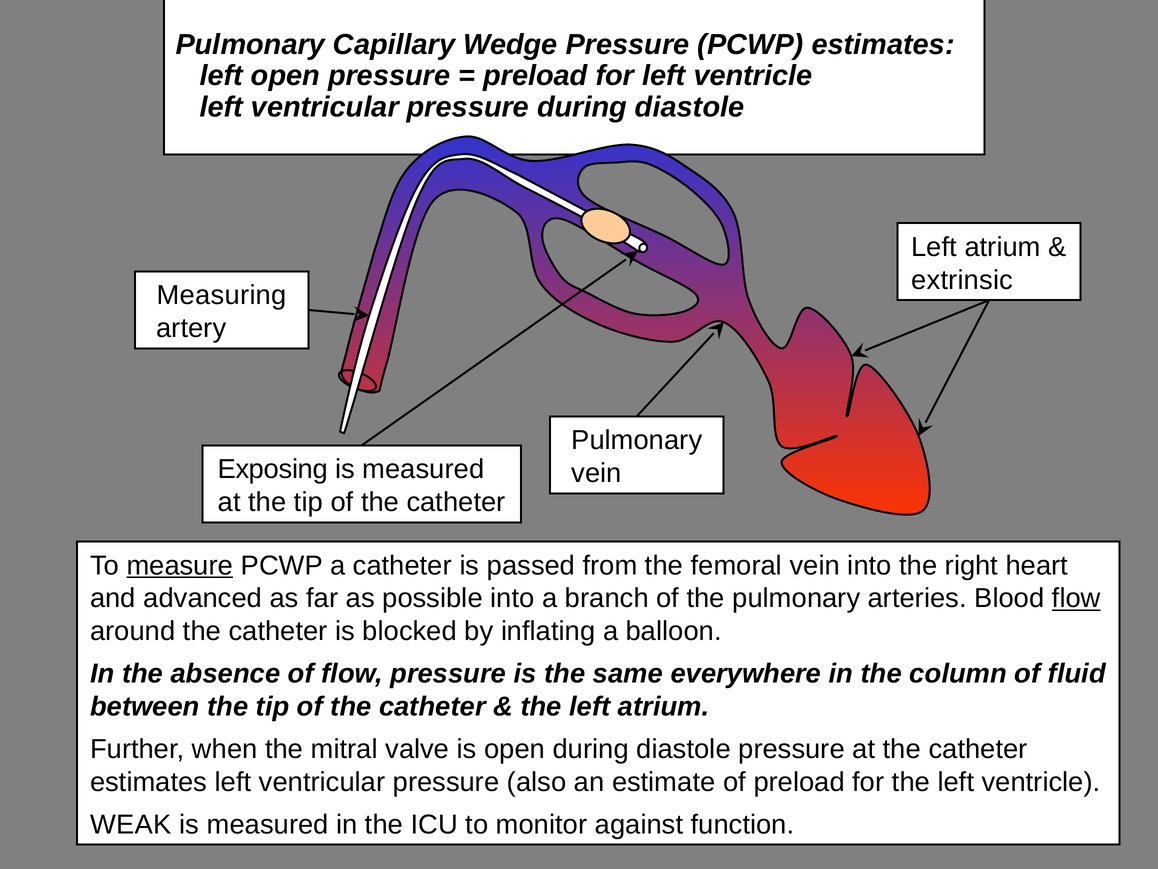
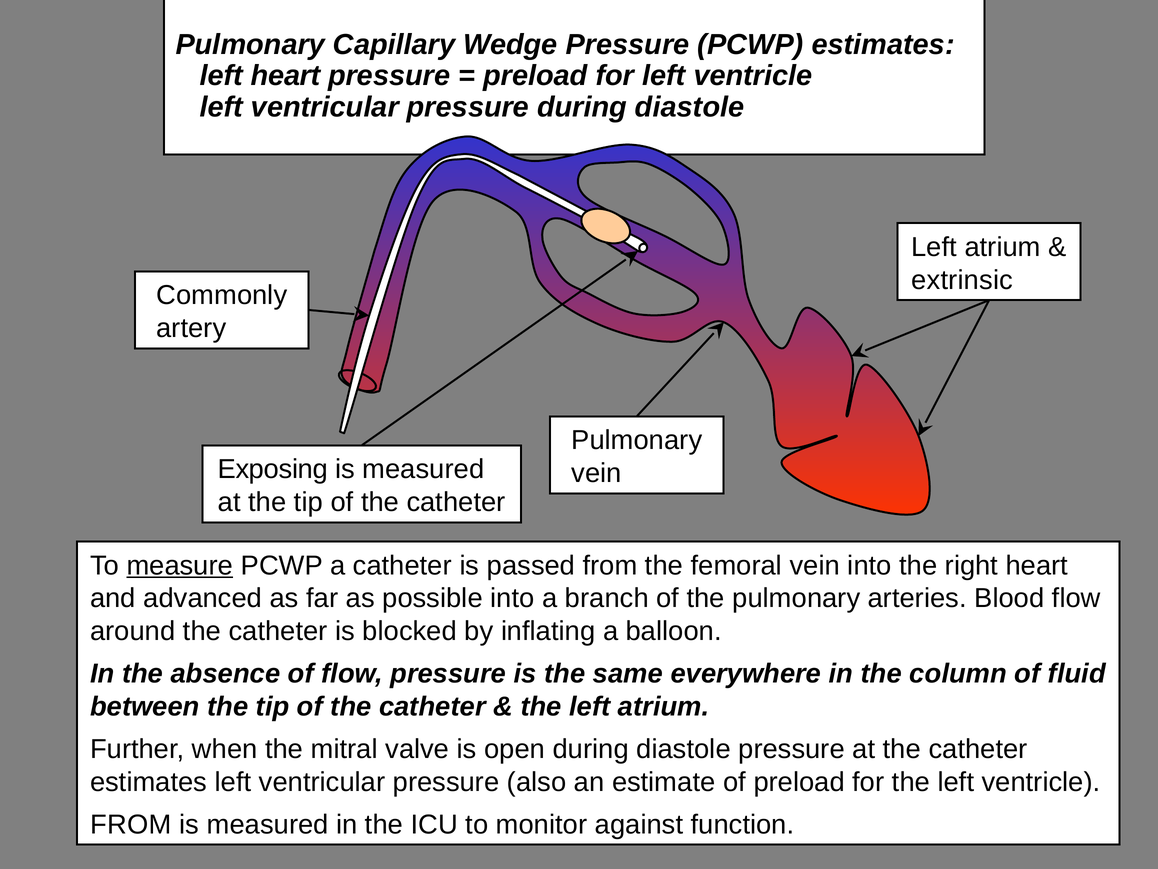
left open: open -> heart (286, 76)
Measuring: Measuring -> Commonly (222, 295)
flow underline: present -> none (1076, 598)
WEAK: WEAK -> FROM (131, 824)
